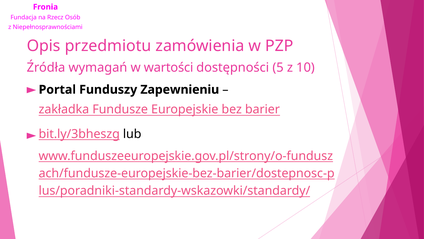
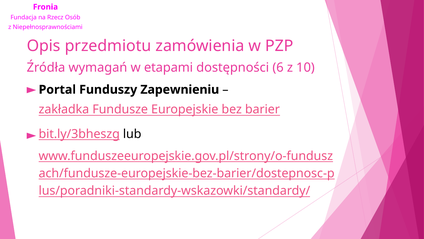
wartości: wartości -> etapami (169, 68)
5: 5 -> 6 (278, 68)
